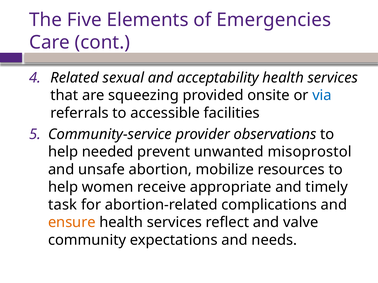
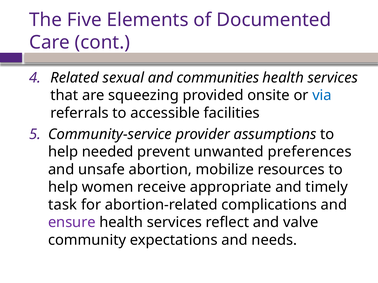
Emergencies: Emergencies -> Documented (274, 20)
acceptability: acceptability -> communities (218, 78)
observations: observations -> assumptions (275, 135)
misoprostol: misoprostol -> preferences (310, 152)
ensure colour: orange -> purple (72, 223)
